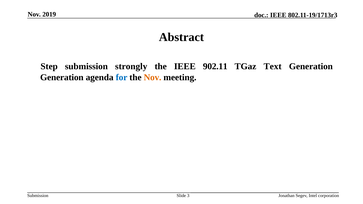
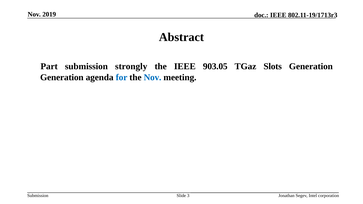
Step: Step -> Part (49, 66)
902.11: 902.11 -> 903.05 (215, 66)
Text: Text -> Slots (273, 66)
Nov colour: orange -> blue (153, 77)
